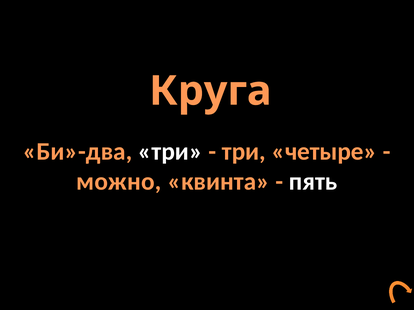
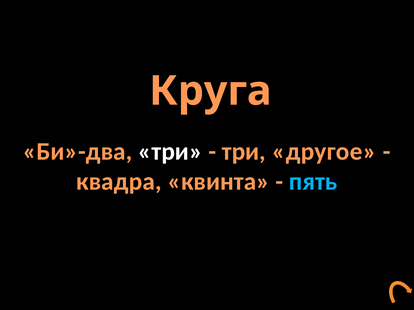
четыре: четыре -> другое (324, 152)
можно: можно -> квадра (119, 182)
пять colour: white -> light blue (313, 182)
